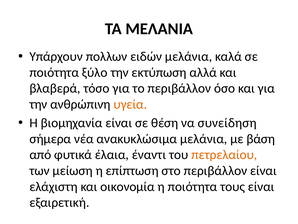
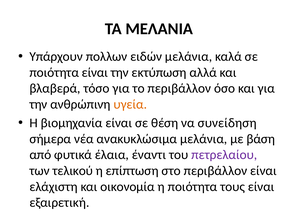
ποιότητα ξύλο: ξύλο -> είναι (95, 72)
πετρελαίου colour: orange -> purple (224, 154)
μείωση: μείωση -> τελικού (73, 170)
